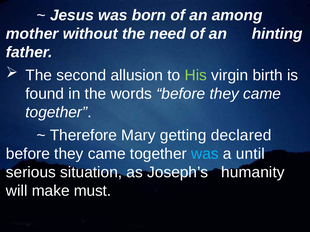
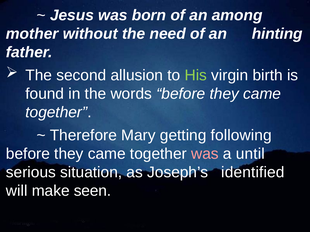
declared: declared -> following (241, 135)
was colour: light blue -> pink (205, 154)
humanity: humanity -> identified (253, 173)
must: must -> seen (93, 191)
